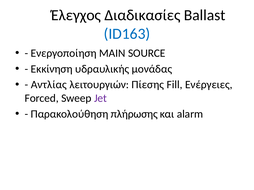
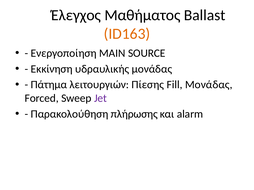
Διαδικασίες: Διαδικασίες -> Μαθήματος (142, 15)
ID163 colour: blue -> orange (127, 34)
Αντλίας: Αντλίας -> Πάτημα (49, 85)
Fill Ενέργειες: Ενέργειες -> Μονάδας (209, 85)
